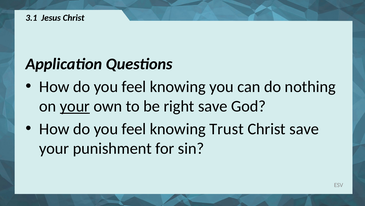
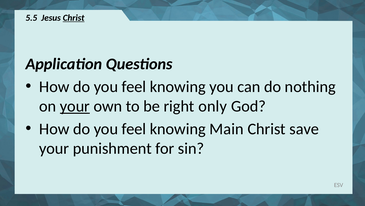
3.1: 3.1 -> 5.5 (31, 18)
Christ underline: none -> present (74, 18)
right save: save -> only (213, 106)
Trust: Trust -> Main (227, 129)
